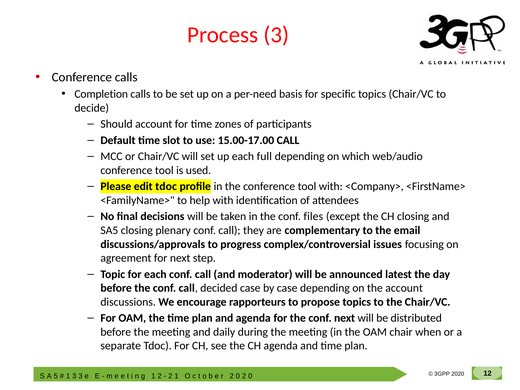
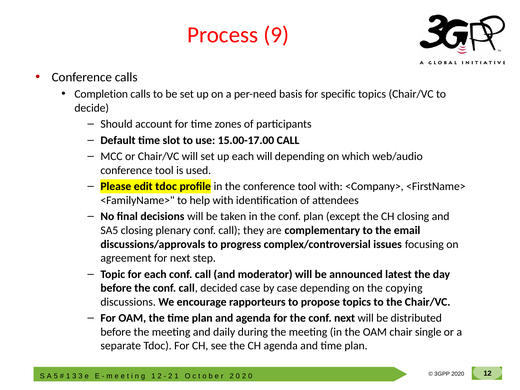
Process 3: 3 -> 9 (276, 35)
each full: full -> will (264, 156)
conf files: files -> plan (313, 216)
the account: account -> copying (404, 288)
when: when -> single (428, 332)
